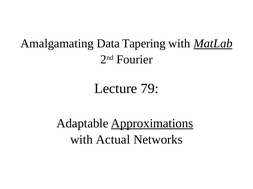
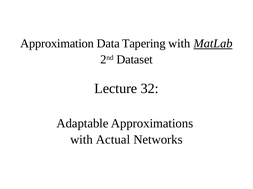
Amalgamating: Amalgamating -> Approximation (57, 44)
Fourier: Fourier -> Dataset (135, 60)
79: 79 -> 32 (150, 89)
Approximations underline: present -> none (152, 124)
